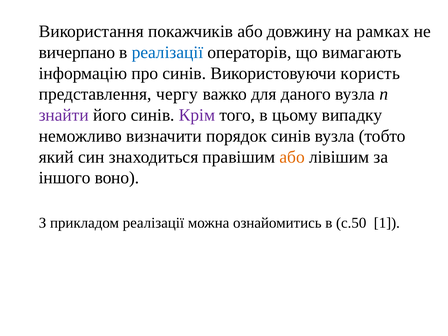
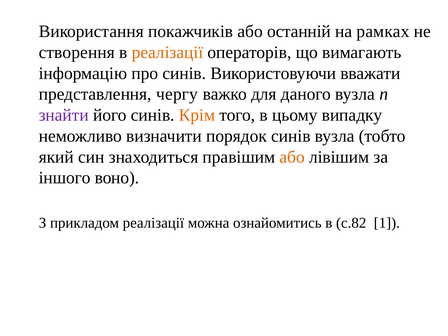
довжину: довжину -> останній (299, 31)
вичерпано: вичерпано -> створення (77, 52)
реалізації colour: blue -> orange (168, 52)
користь: користь -> вважати (370, 73)
Крім colour: purple -> orange (197, 115)
с.50: с.50 -> с.82 (351, 223)
